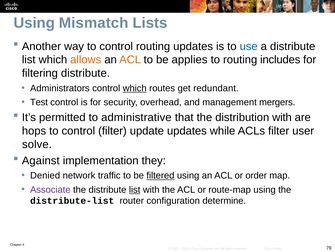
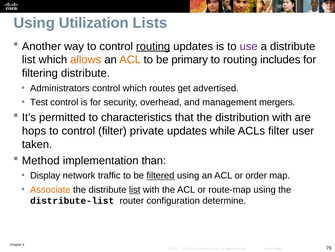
Mismatch: Mismatch -> Utilization (94, 23)
routing underline: none -> present (153, 46)
use colour: blue -> purple (249, 46)
applies: applies -> primary (190, 60)
which underline: present -> none (135, 88)
redundant: redundant -> advertised (216, 88)
administrative: administrative -> characteristics (136, 117)
update: update -> private (147, 131)
solve: solve -> taken (37, 144)
Against: Against -> Method (41, 160)
they: they -> than (154, 160)
Denied: Denied -> Display (45, 175)
Associate colour: purple -> orange (50, 189)
